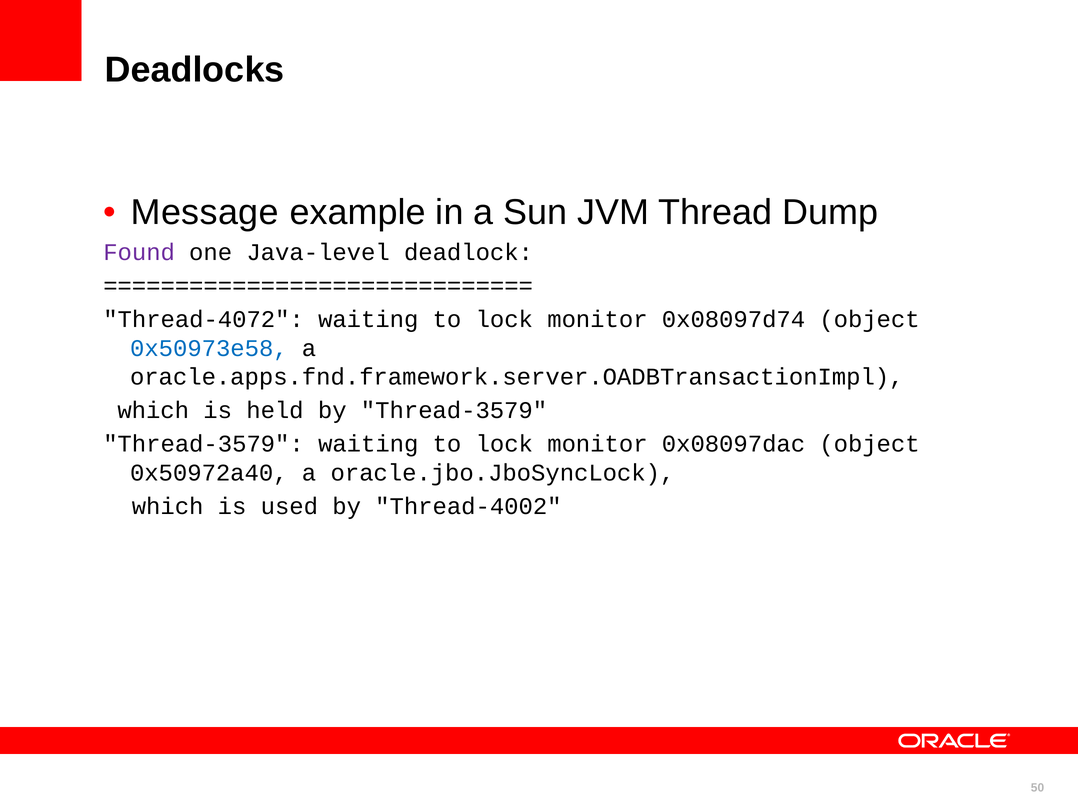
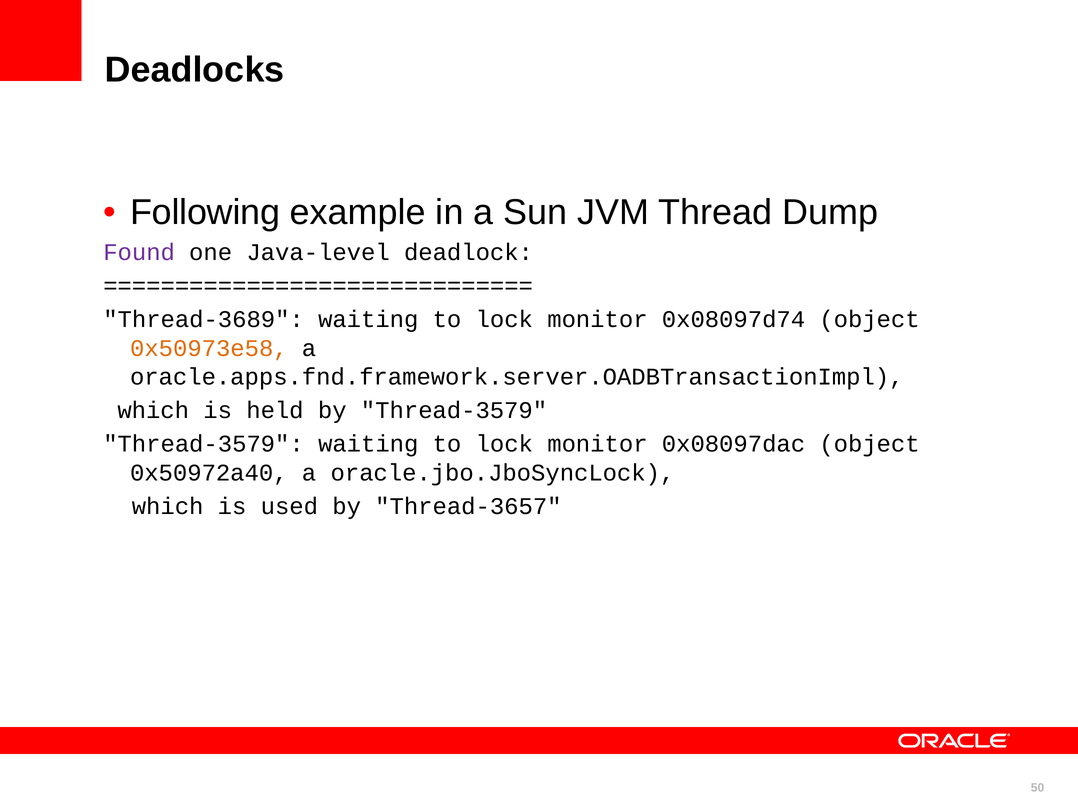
Message: Message -> Following (205, 213)
Thread-4072: Thread-4072 -> Thread-3689 (204, 320)
0x50973e58 colour: blue -> orange (209, 348)
Thread-4002: Thread-4002 -> Thread-3657 (468, 506)
